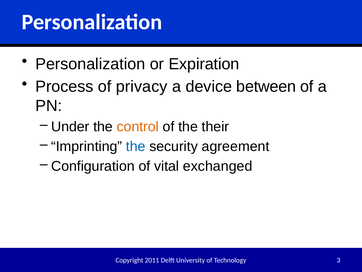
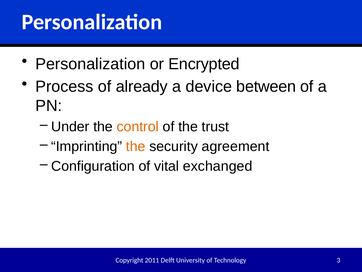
Expiration: Expiration -> Encrypted (204, 64)
privacy: privacy -> already (142, 86)
their: their -> trust (215, 126)
the colour: blue -> orange (136, 146)
